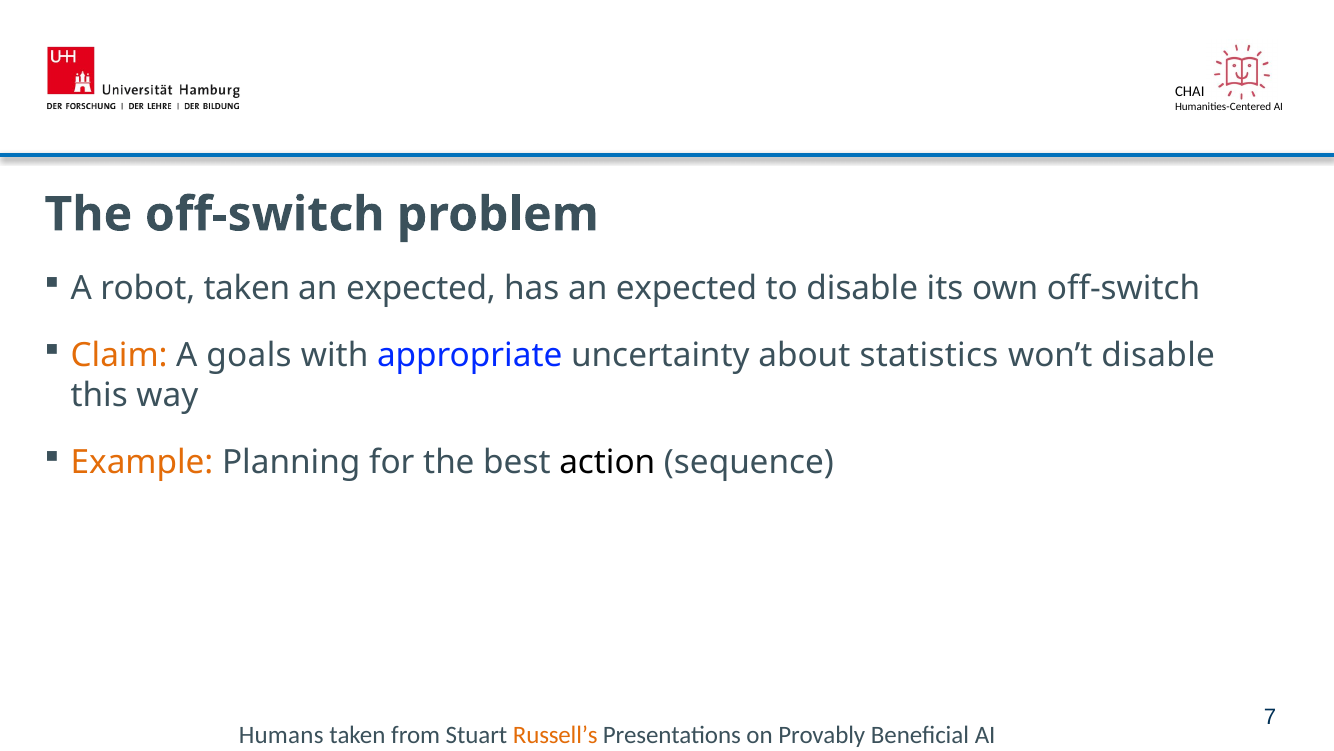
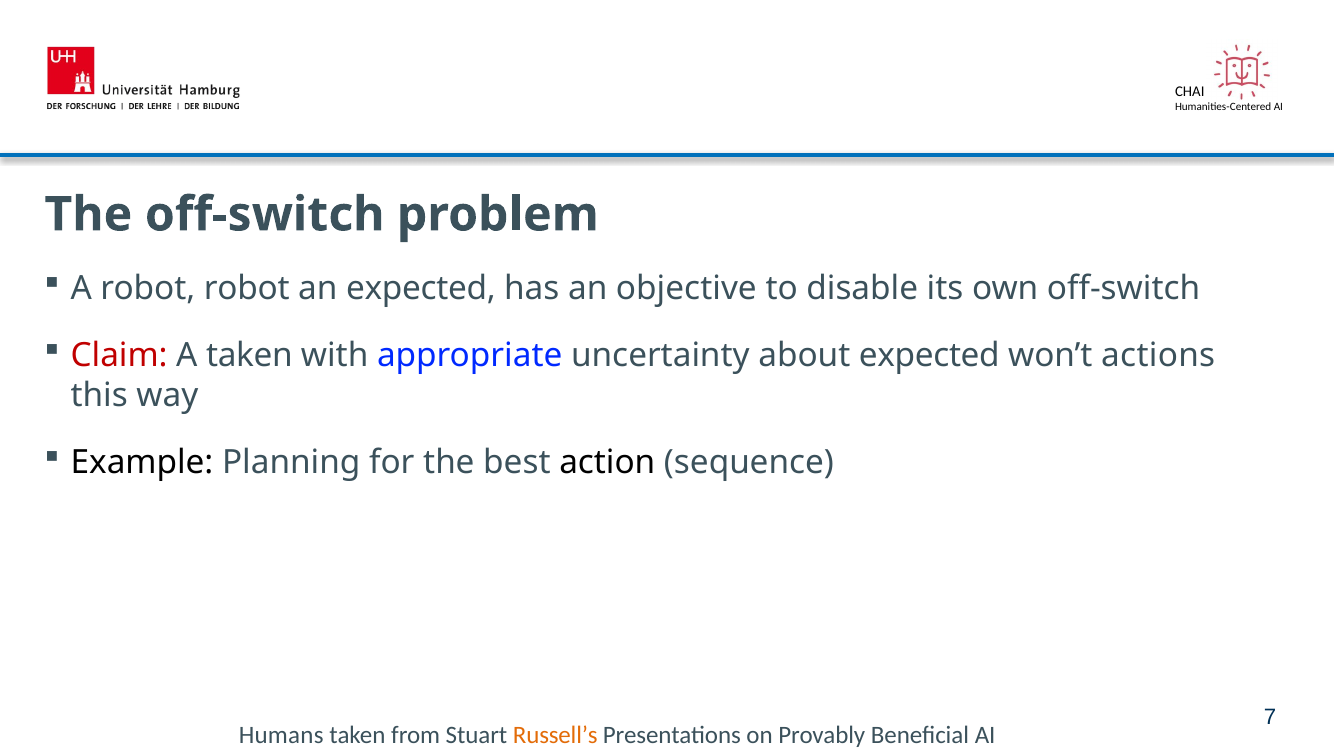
robot taken: taken -> robot (247, 289)
has an expected: expected -> objective (686, 289)
Claim colour: orange -> red (119, 355)
A goals: goals -> taken (249, 355)
about statistics: statistics -> expected (929, 355)
won’t disable: disable -> actions (1158, 355)
Example colour: orange -> black (142, 462)
